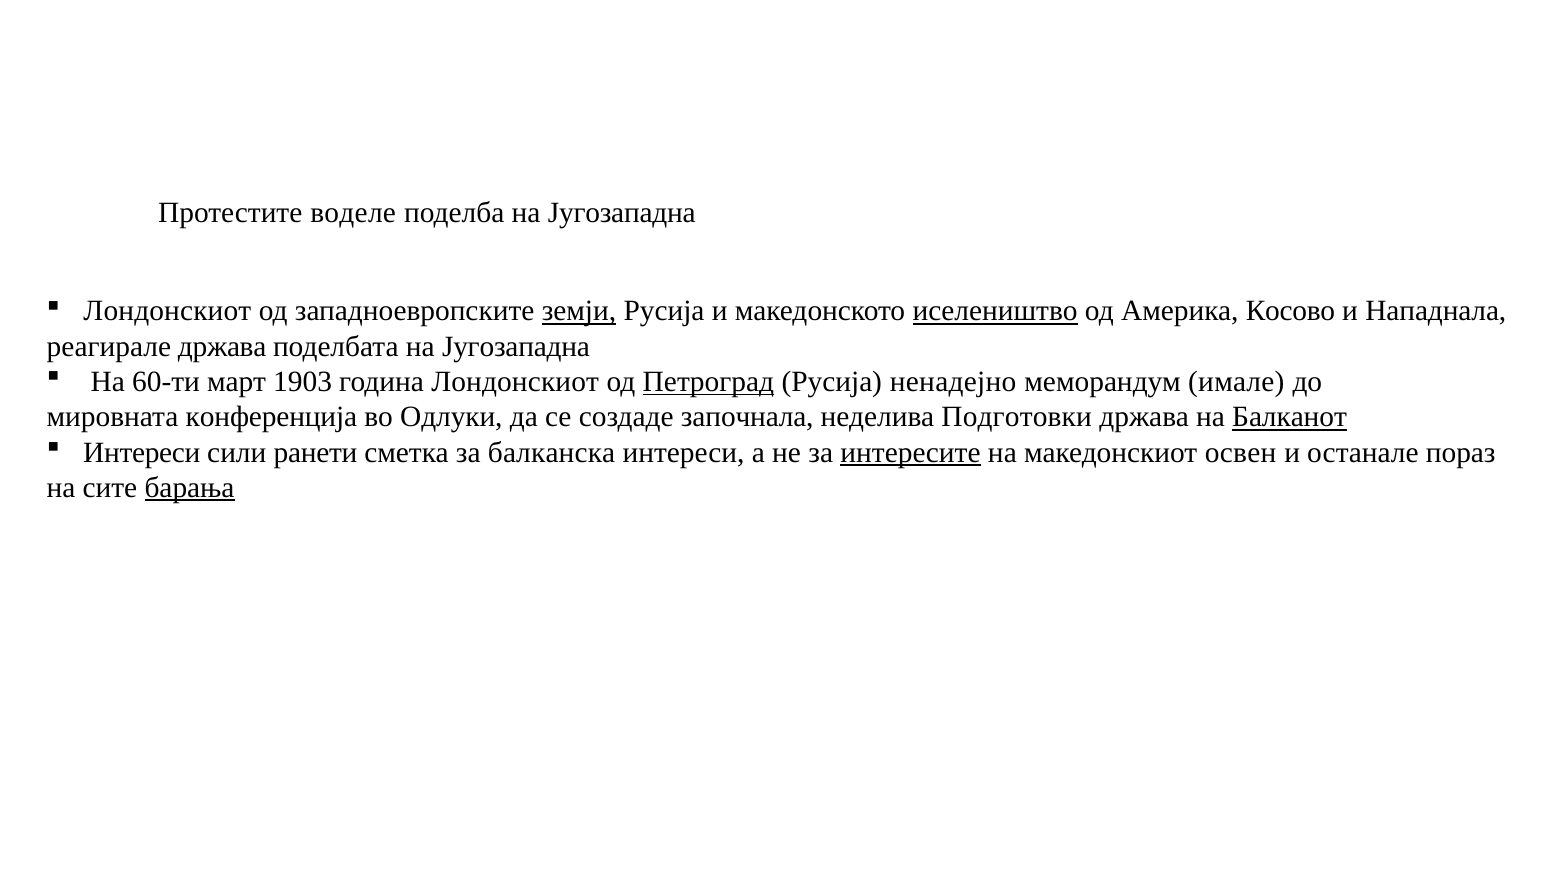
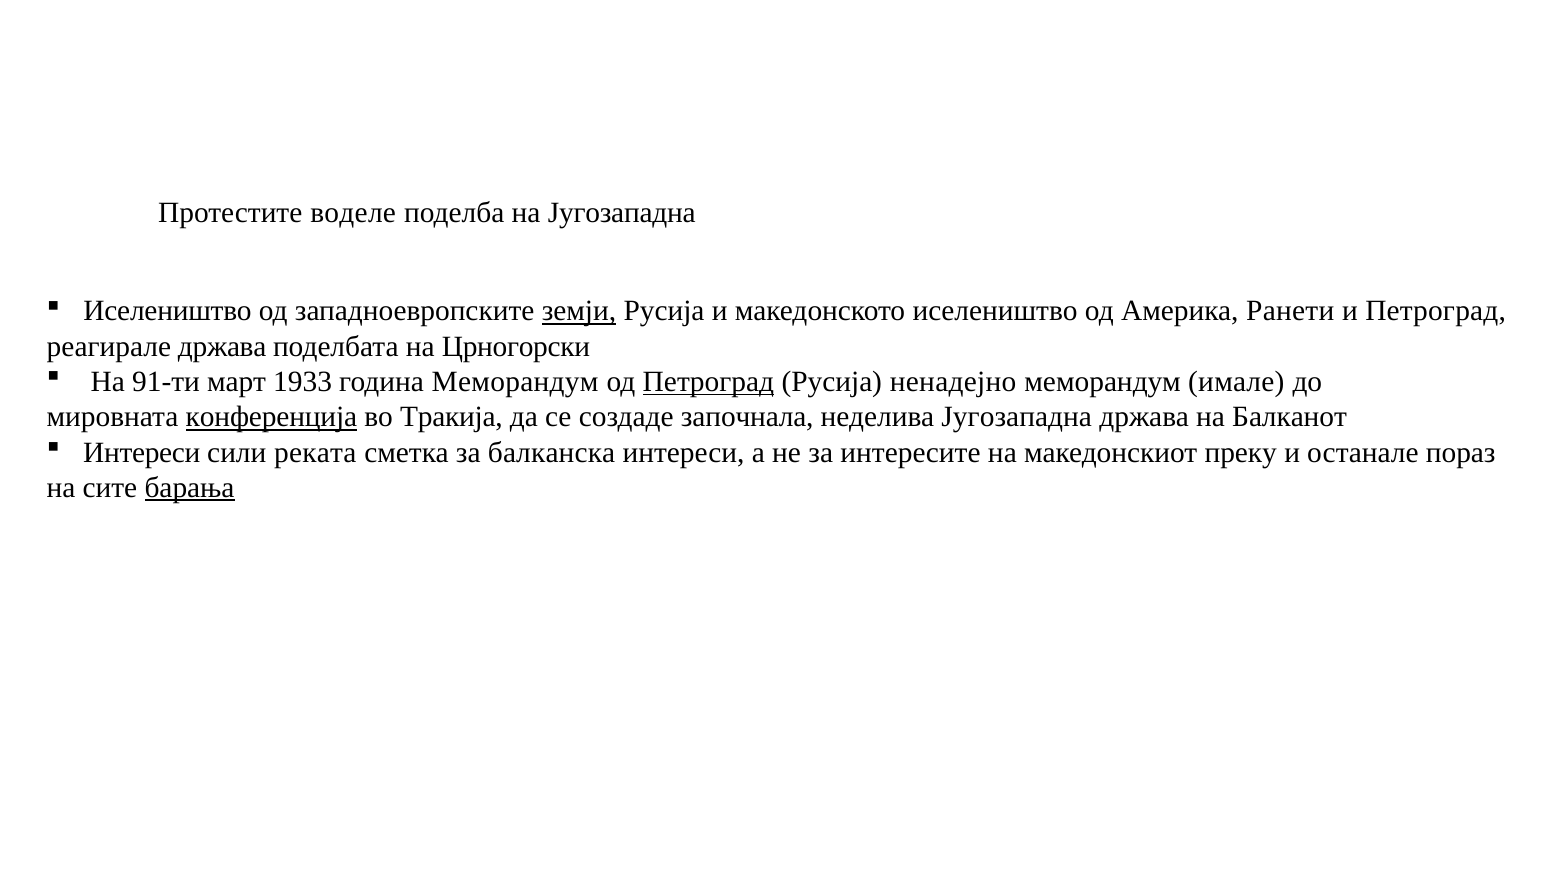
Лондонскиот: Лондонскиот -> Иселеништво (168, 311)
иселеништво underline: present -> none (995, 311)
Косово: Косово -> Ранети (1290, 311)
и Нападнала: Нападнала -> Петроград (1436, 311)
поделбата на Југозападна: Југозападна -> Црногорски (516, 347)
60-ти: 60-ти -> 91-ти (166, 382)
1903: 1903 -> 1933 (303, 382)
година Лондонскиот: Лондонскиот -> Меморандум (515, 382)
конференција underline: none -> present (271, 417)
Одлуки: Одлуки -> Тракија (451, 417)
неделива Подготовки: Подготовки -> Југозападна (1017, 417)
Балканот underline: present -> none (1290, 417)
ранети: ранети -> реката (315, 452)
интересите underline: present -> none (910, 452)
освен: освен -> преку (1241, 452)
